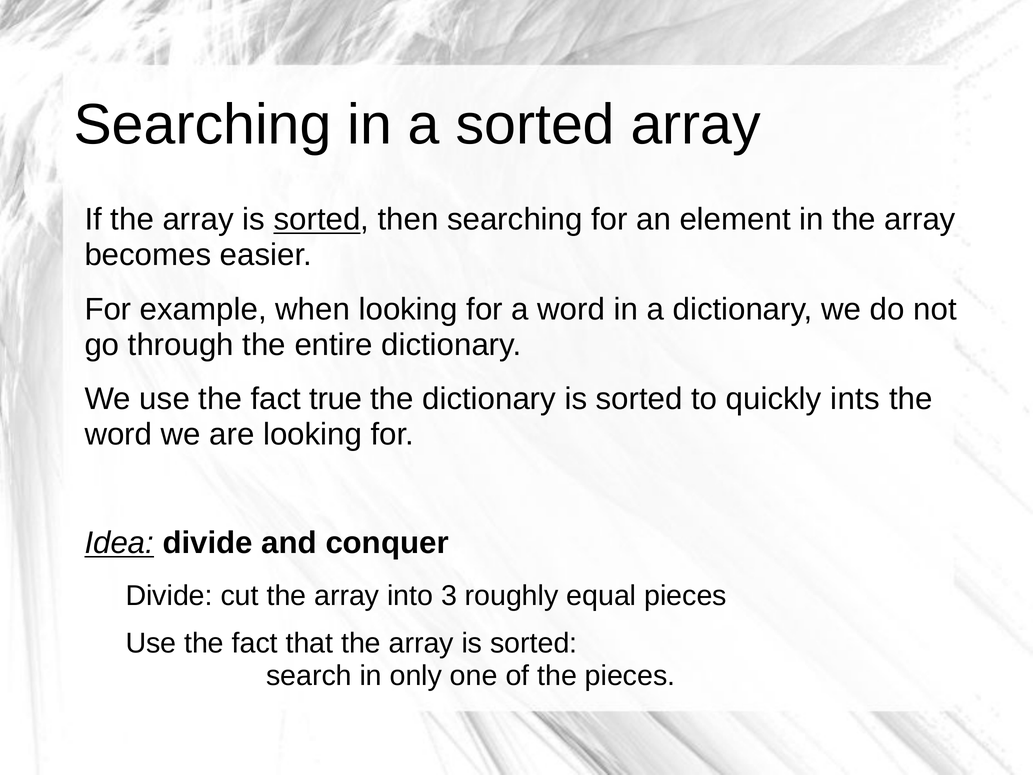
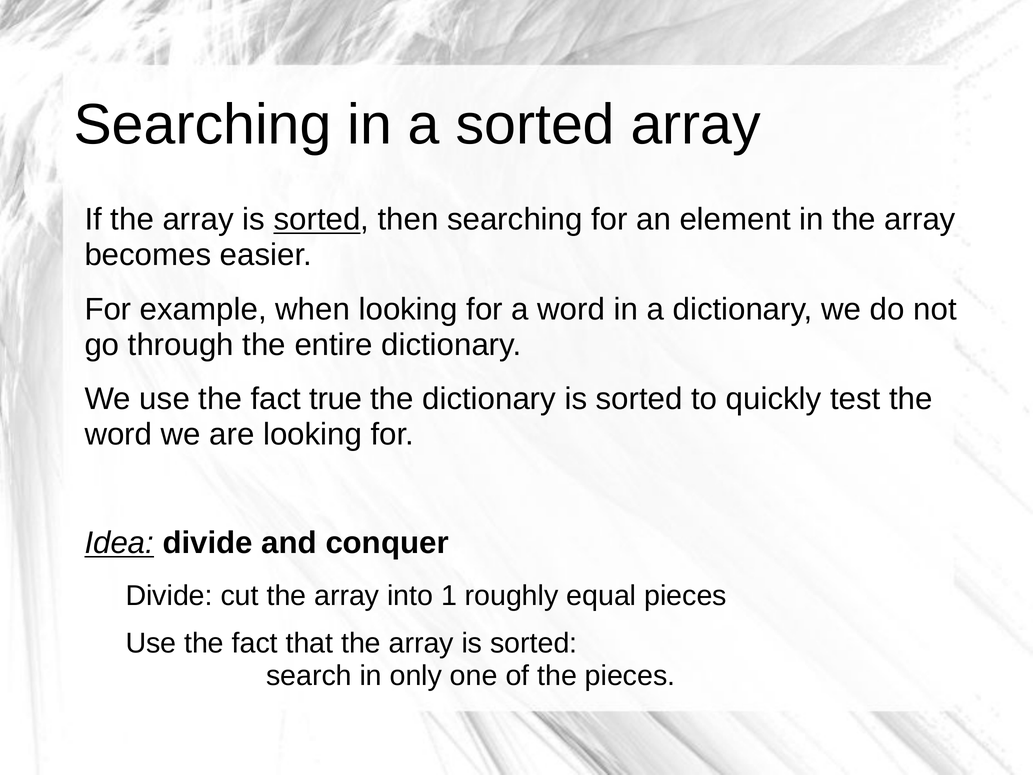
ints: ints -> test (855, 399)
3: 3 -> 1 (449, 595)
